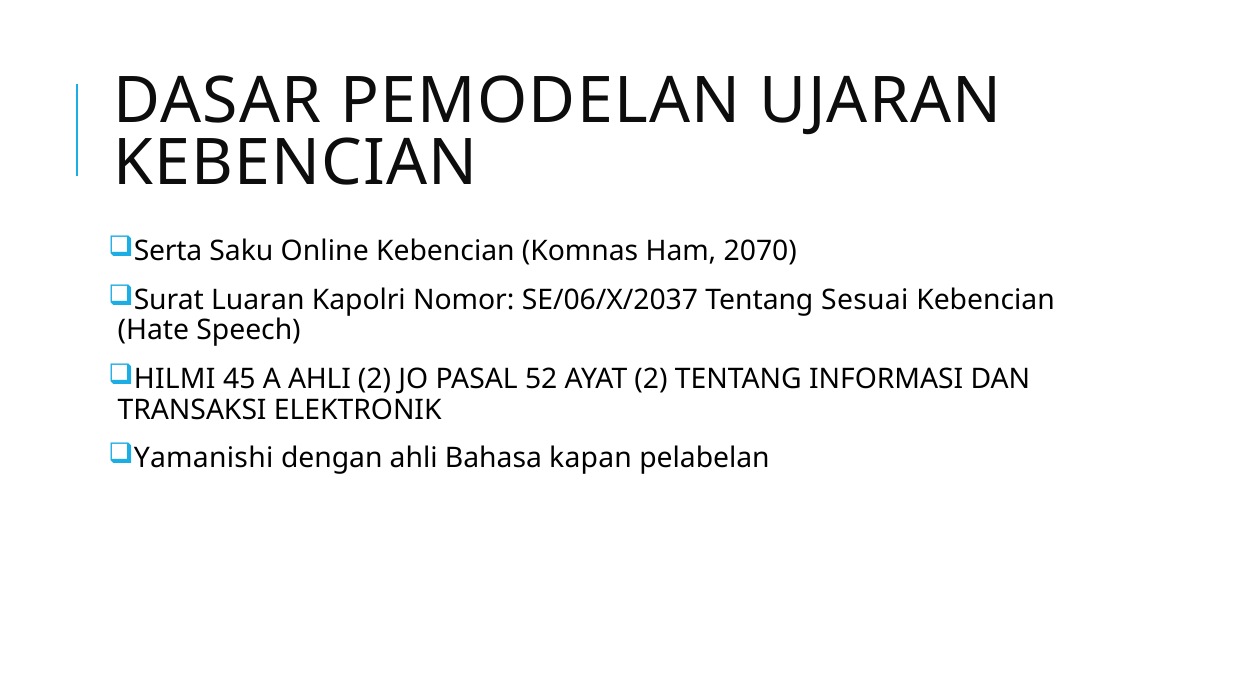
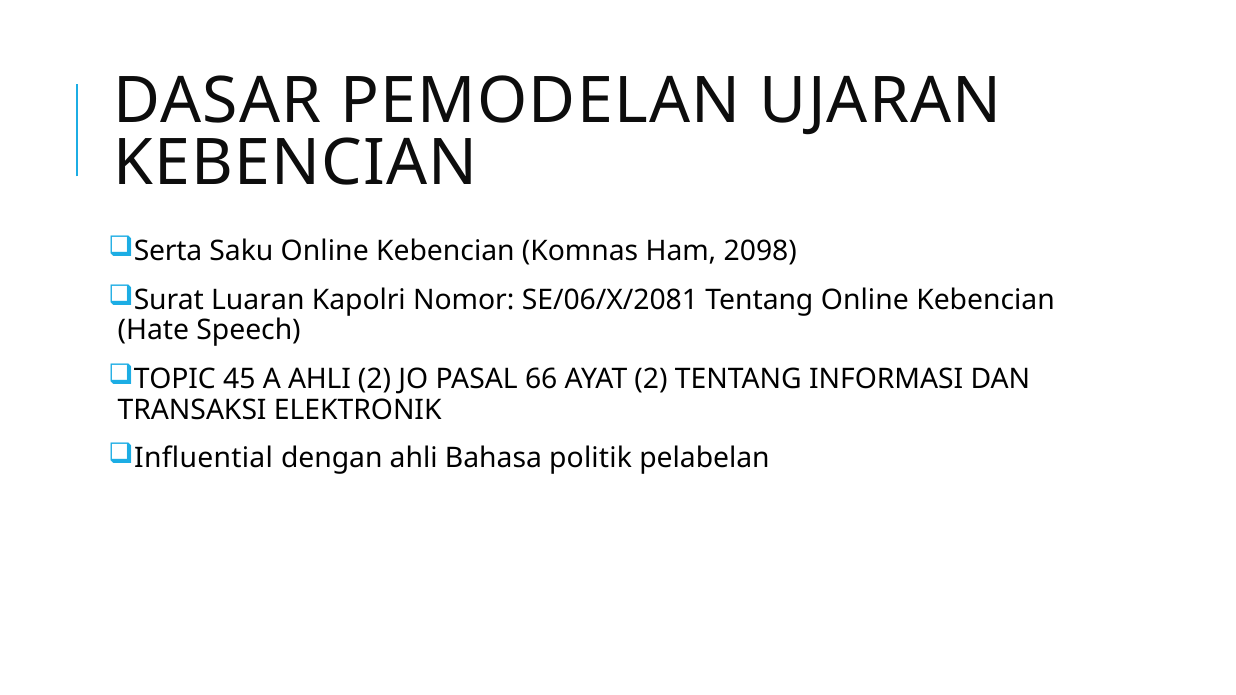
2070: 2070 -> 2098 (760, 251)
SE/06/X/2037: SE/06/X/2037 -> SE/06/X/2081 (610, 300)
Tentang Sesuai: Sesuai -> Online (865, 300)
HILMI: HILMI -> TOPIC (175, 379)
52: 52 -> 66 (541, 379)
Yamanishi: Yamanishi -> Influential (204, 458)
kapan: kapan -> politik (591, 458)
